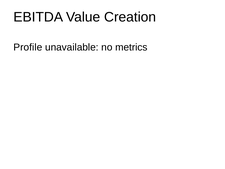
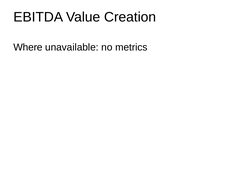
Profile: Profile -> Where (28, 47)
